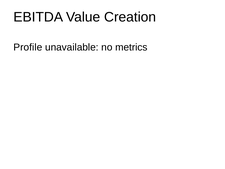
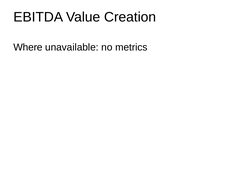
Profile: Profile -> Where (28, 47)
